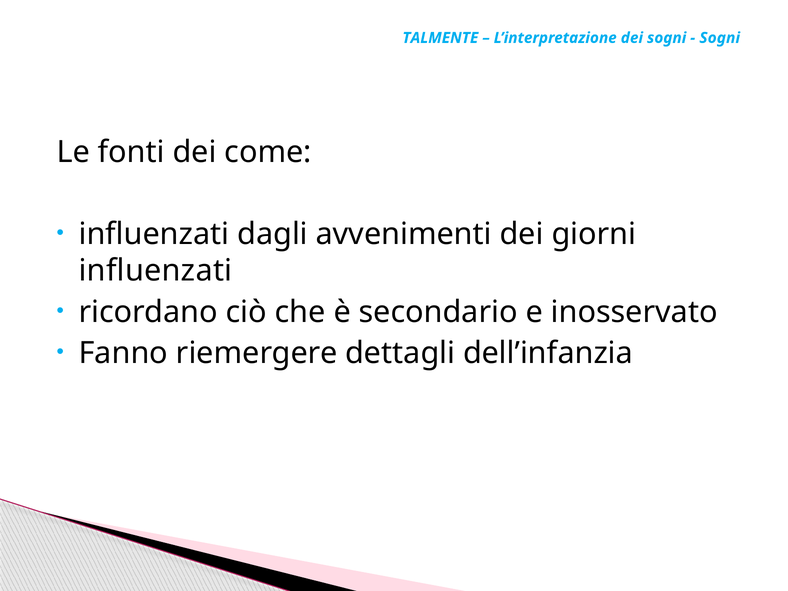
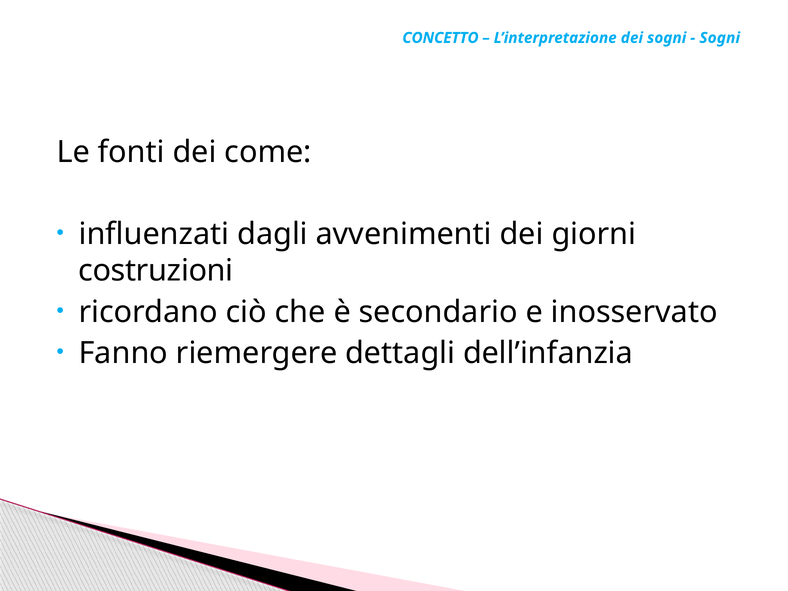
TALMENTE: TALMENTE -> CONCETTO (440, 38)
influenzati: influenzati -> costruzioni (156, 271)
